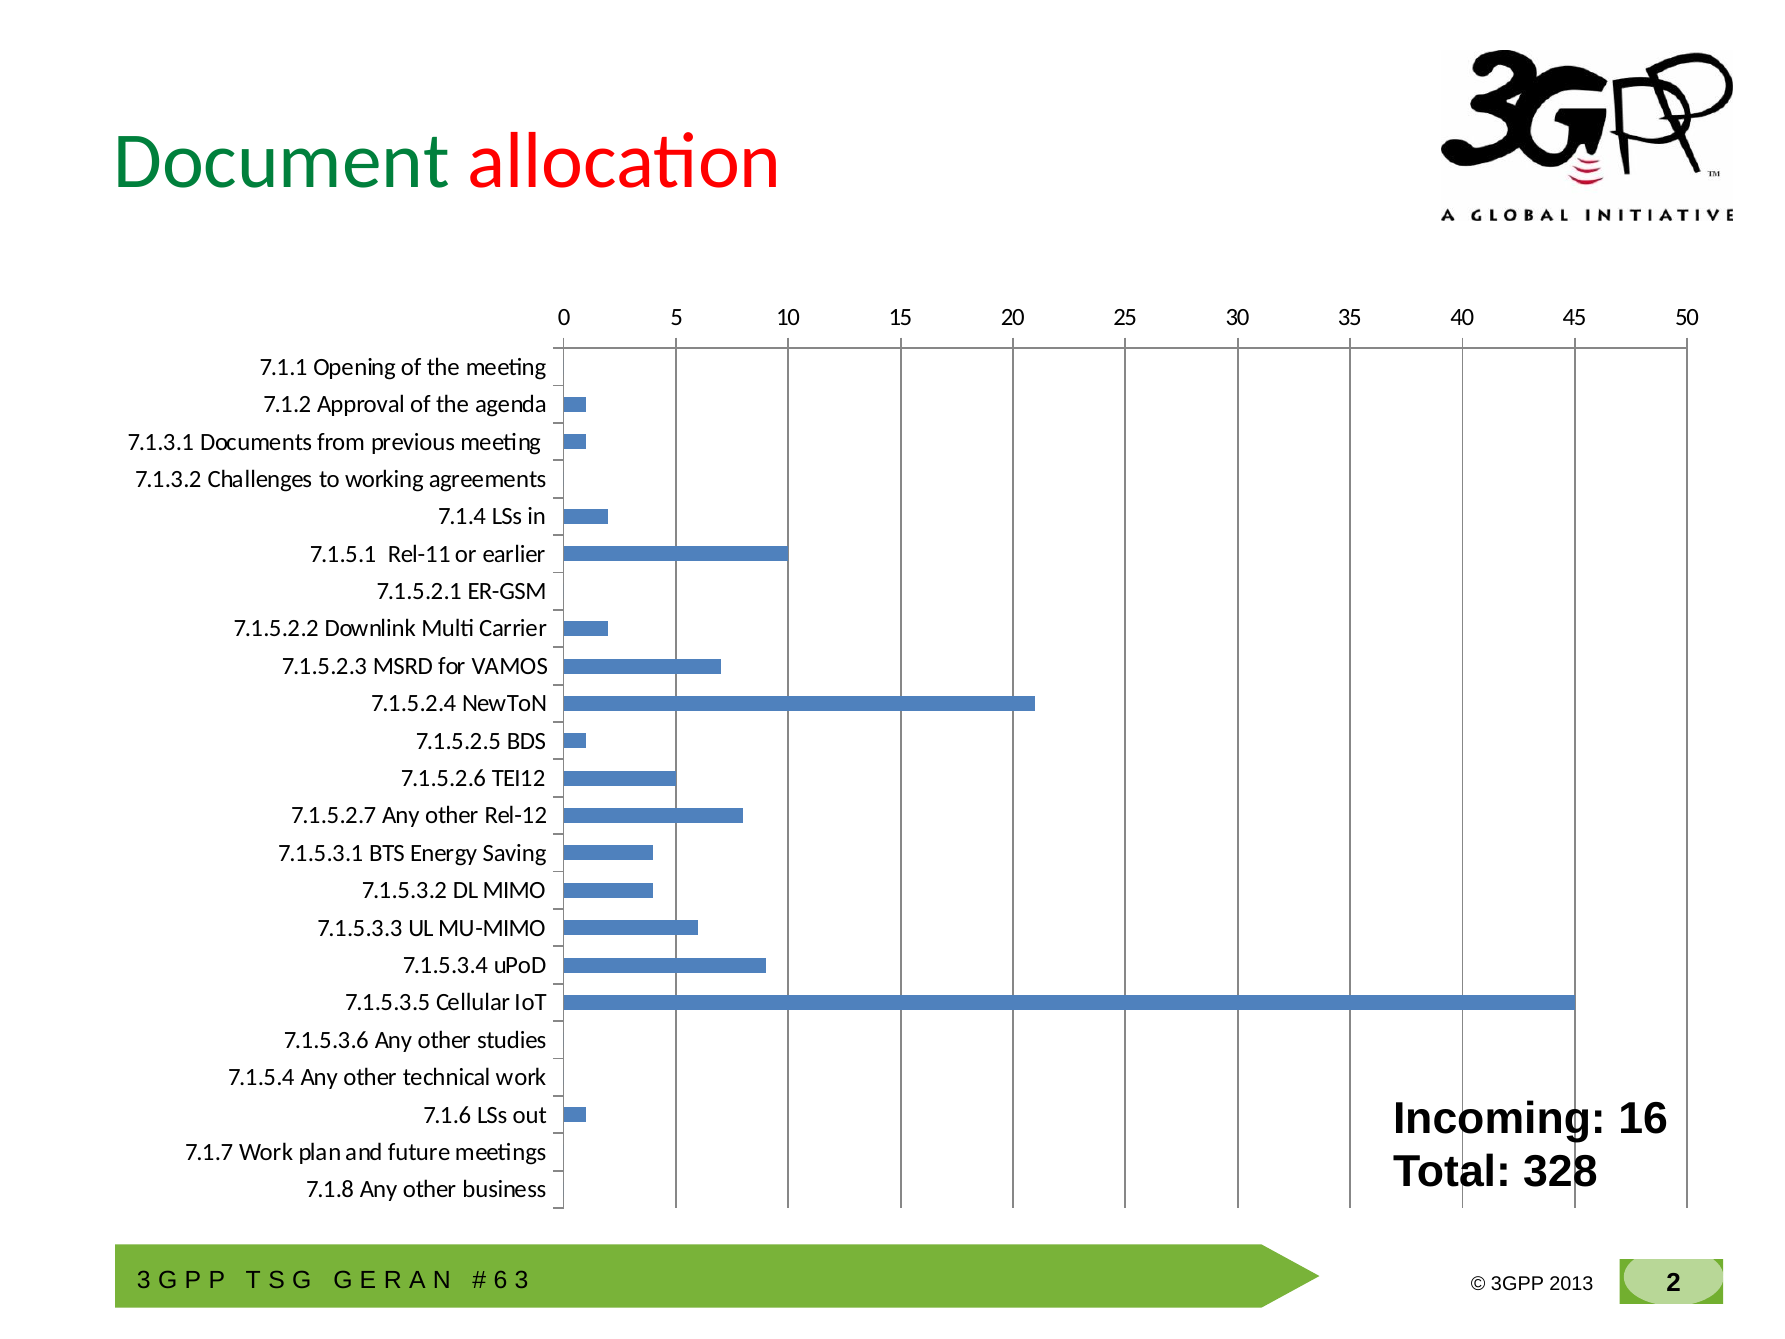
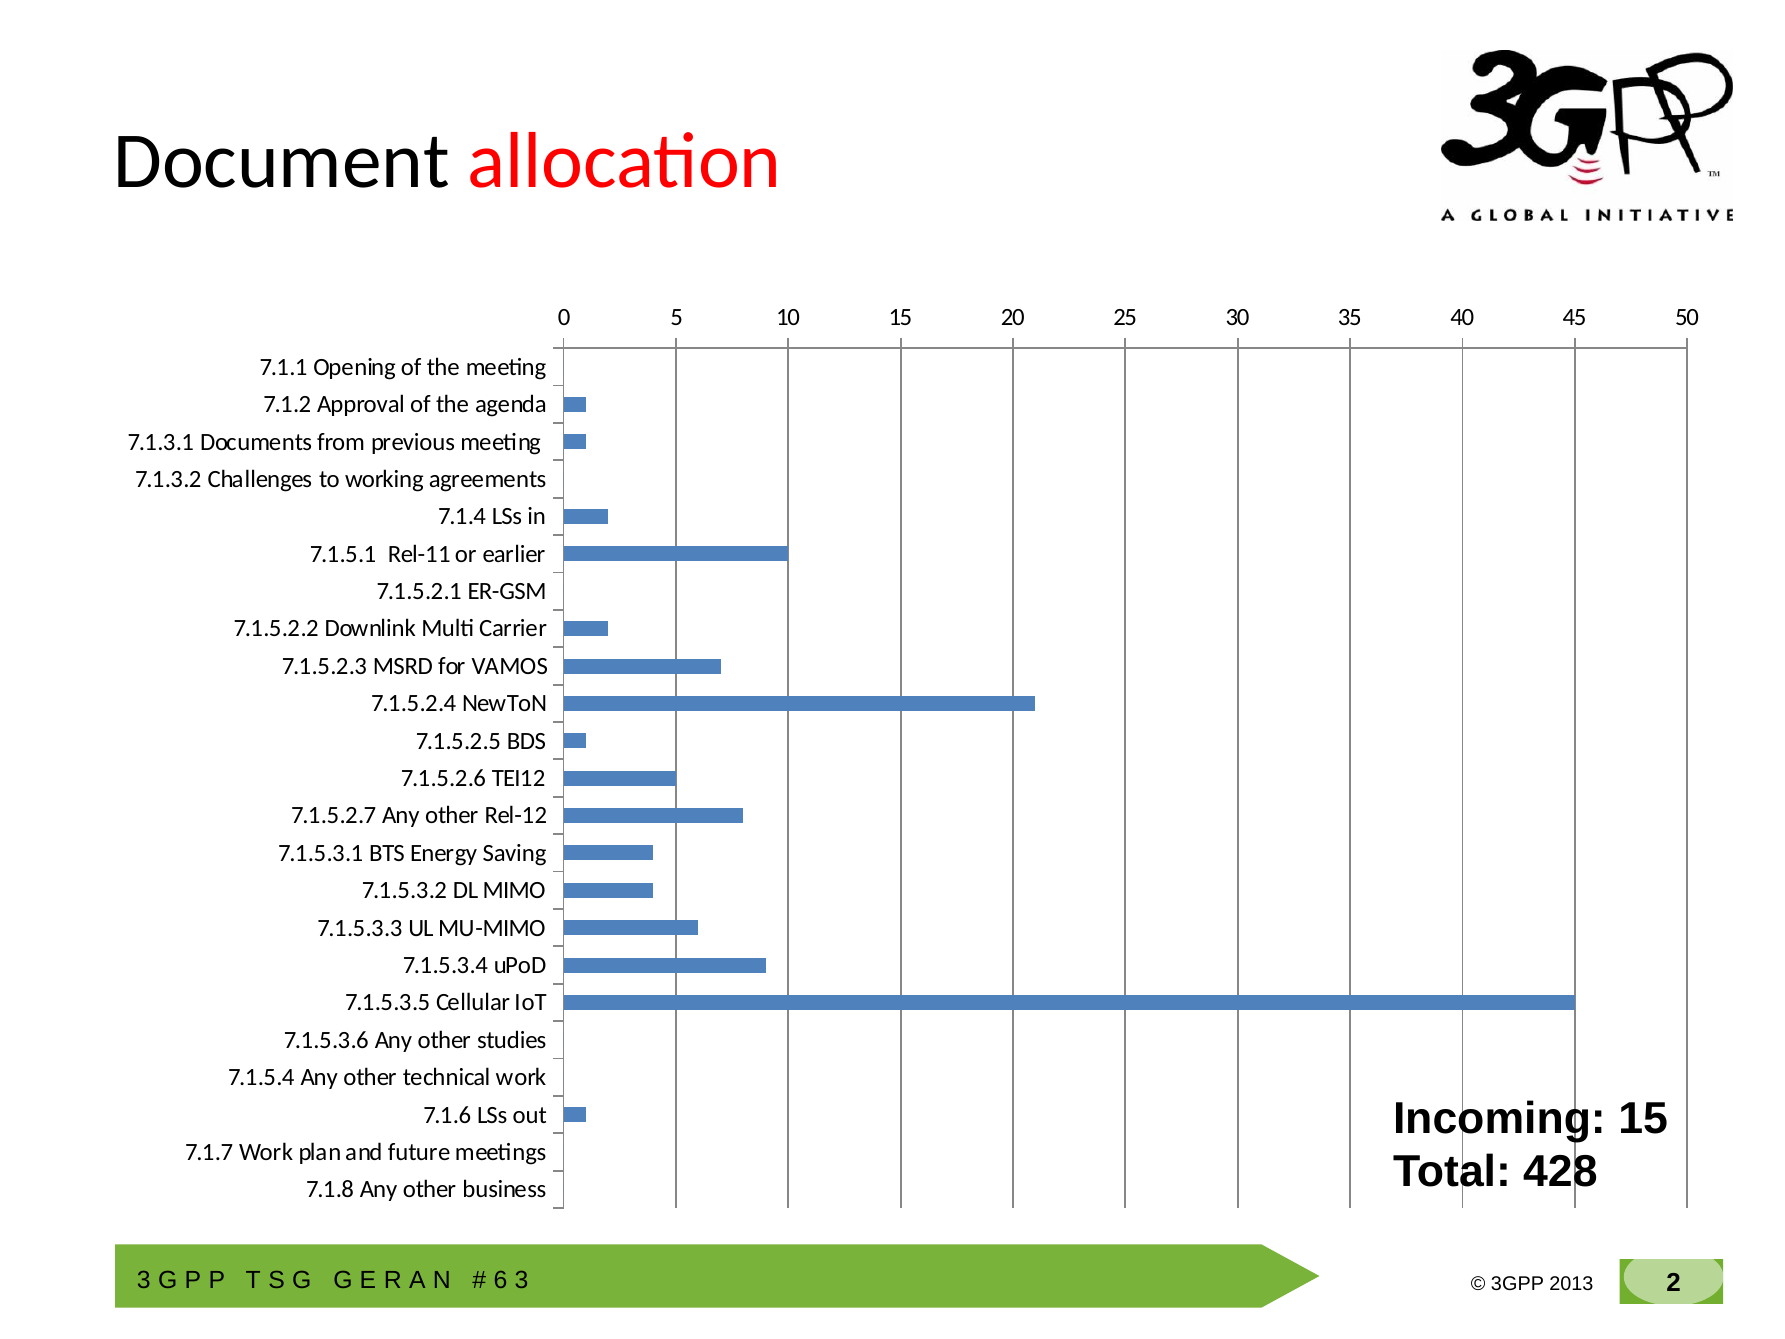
Document colour: green -> black (281, 162)
Incoming 16: 16 -> 15 (1643, 1118)
328: 328 -> 428 (1560, 1172)
